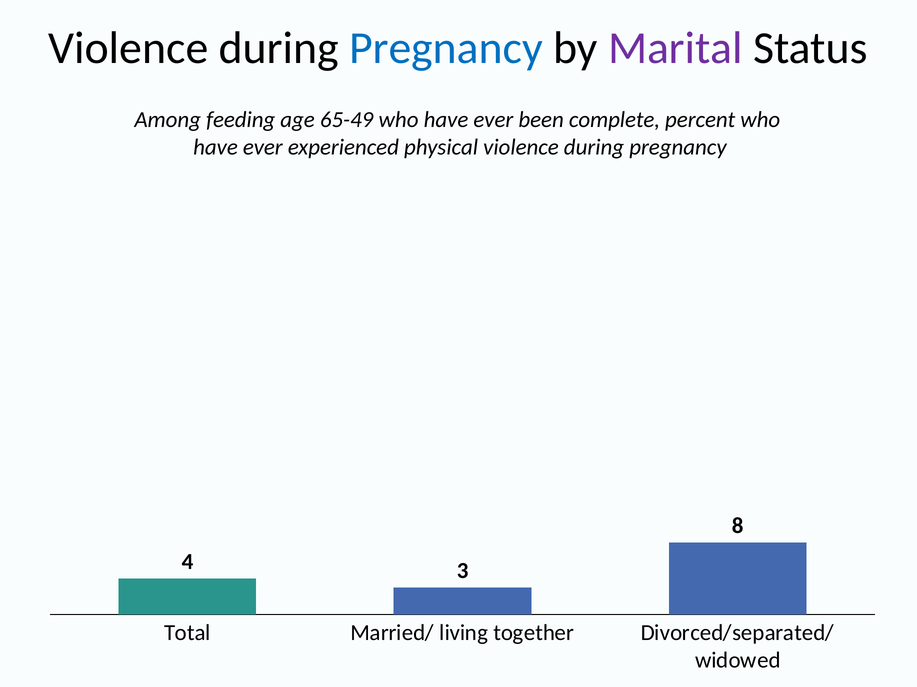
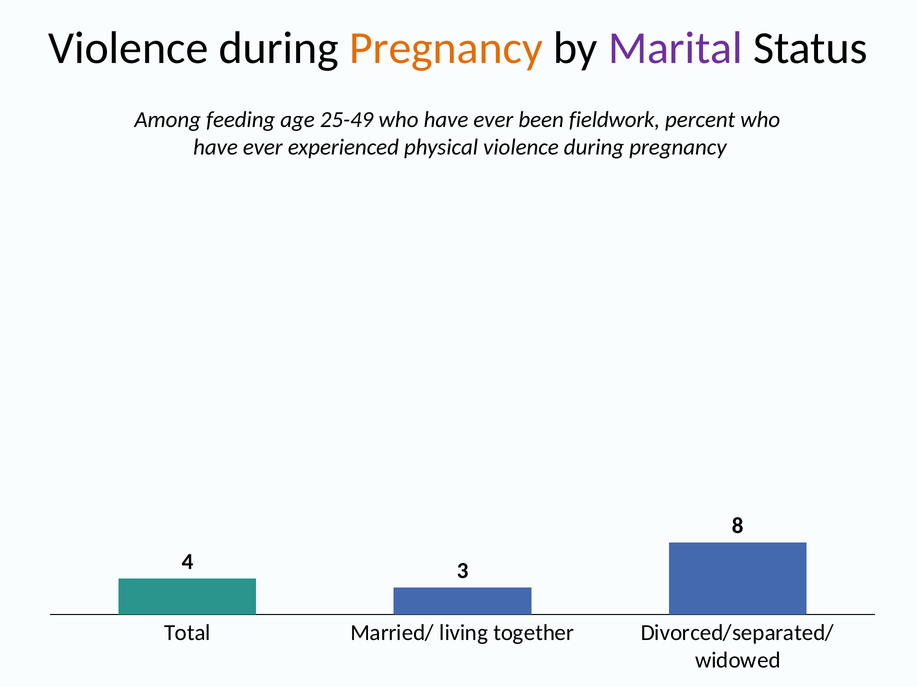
Pregnancy colour: blue -> orange (446, 48)
65-49: 65-49 -> 25-49 (347, 120)
complete: complete -> fieldwork (615, 120)
